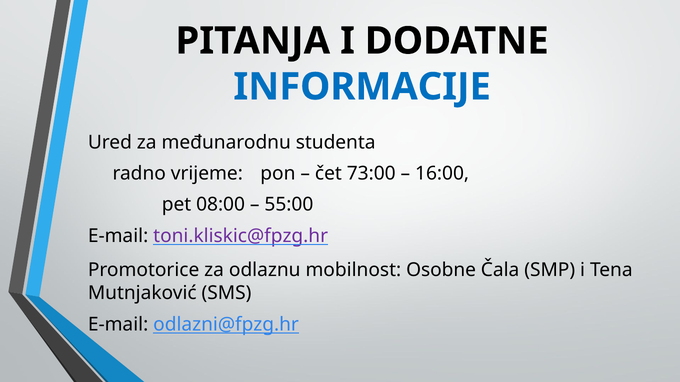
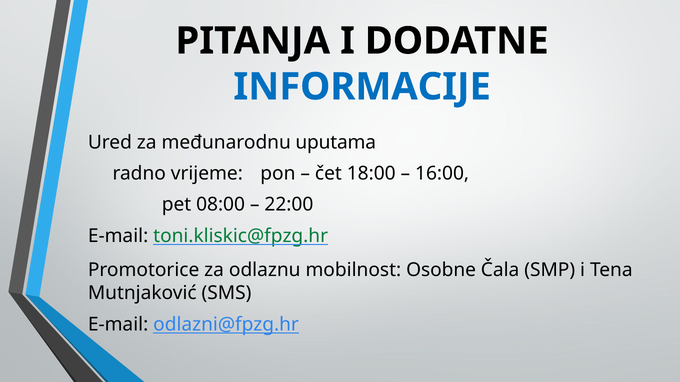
studenta: studenta -> uputama (336, 143)
73:00: 73:00 -> 18:00 (371, 174)
55:00: 55:00 -> 22:00 (289, 205)
toni.kliskic@fpzg.hr colour: purple -> green (241, 236)
